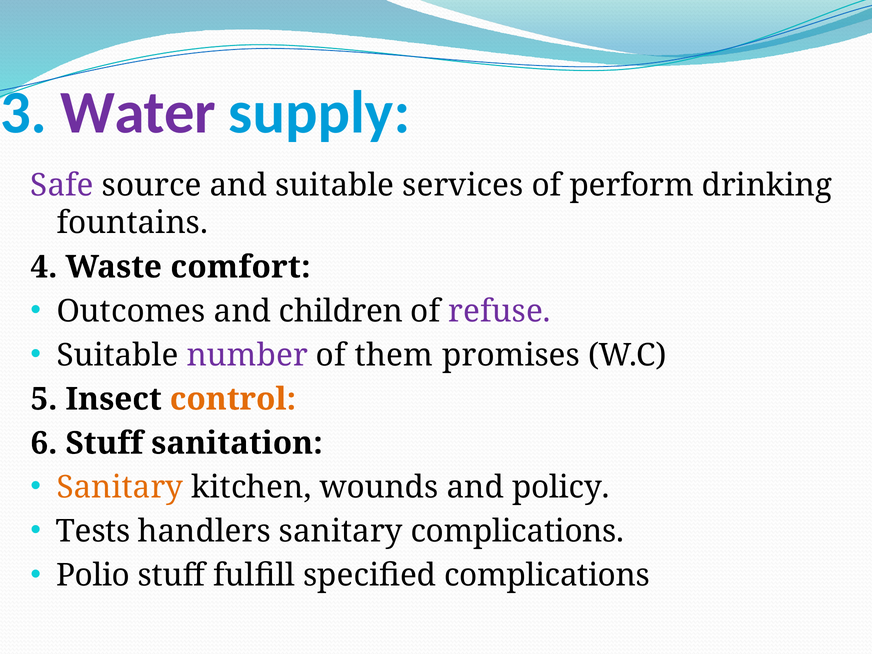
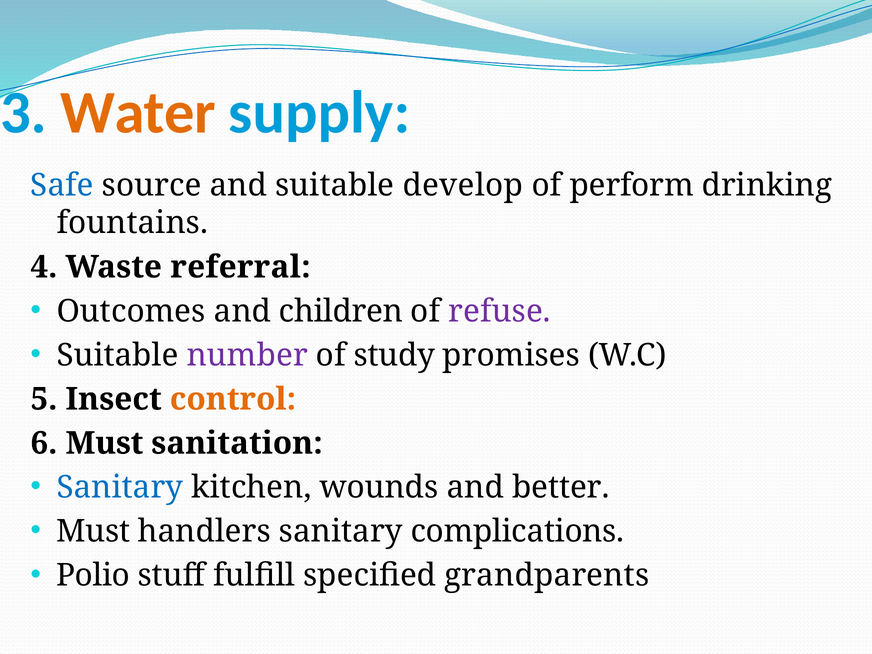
Water colour: purple -> orange (138, 113)
Safe colour: purple -> blue (62, 185)
services: services -> develop (463, 185)
comfort: comfort -> referral (241, 267)
them: them -> study (394, 355)
6 Stuff: Stuff -> Must (104, 443)
Sanitary colour: orange -> blue (120, 487)
policy: policy -> better (561, 487)
Tests: Tests -> Must (93, 531)
specified complications: complications -> grandparents (547, 575)
